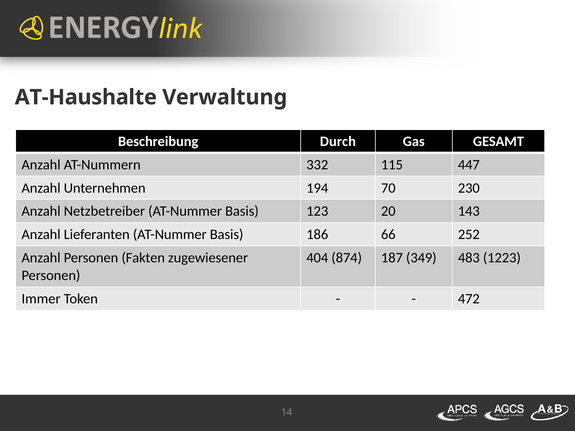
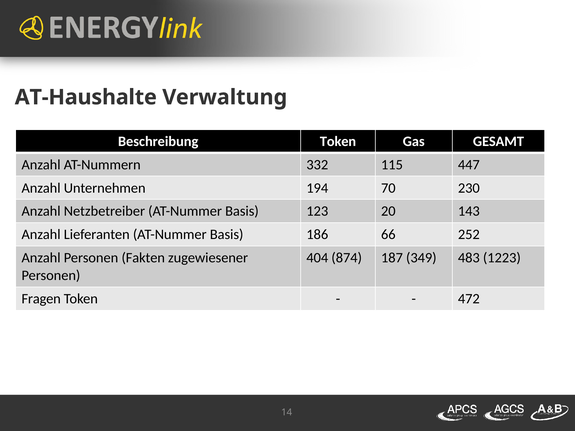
Beschreibung Durch: Durch -> Token (338, 141)
Immer: Immer -> Fragen (41, 299)
